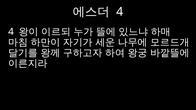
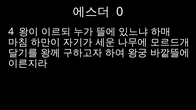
4: 4 -> 0 (120, 12)
